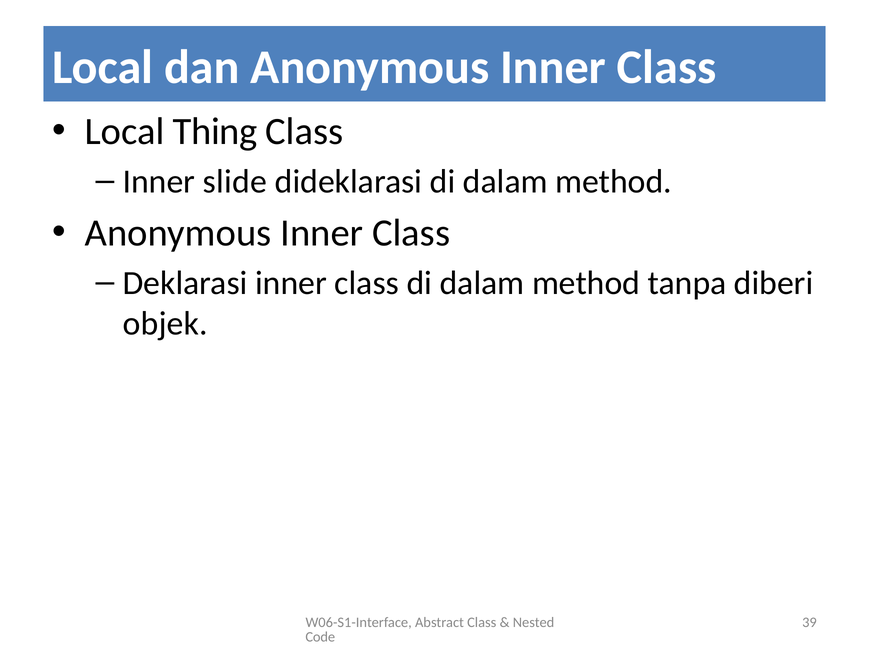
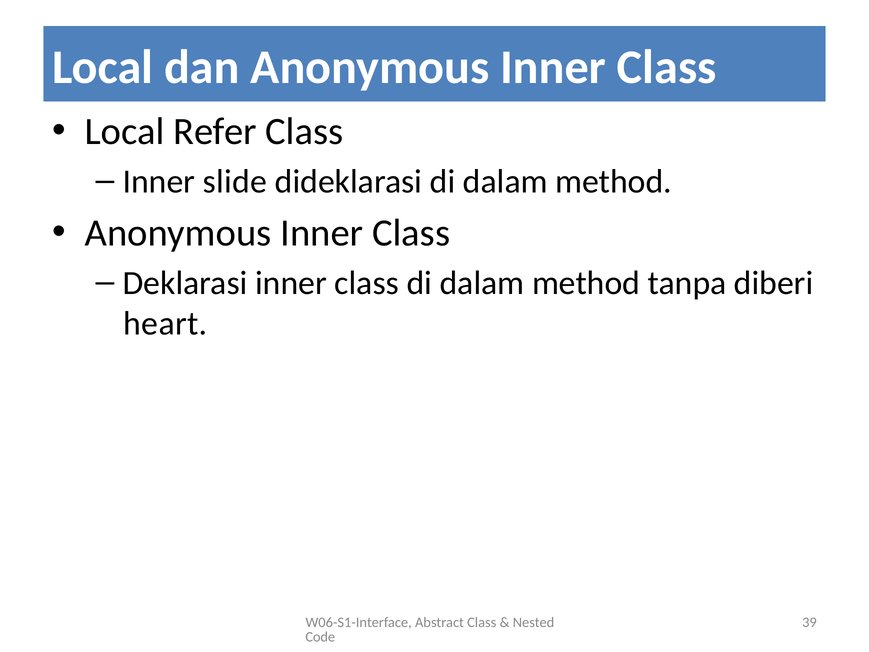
Thing: Thing -> Refer (215, 132)
objek: objek -> heart (165, 324)
